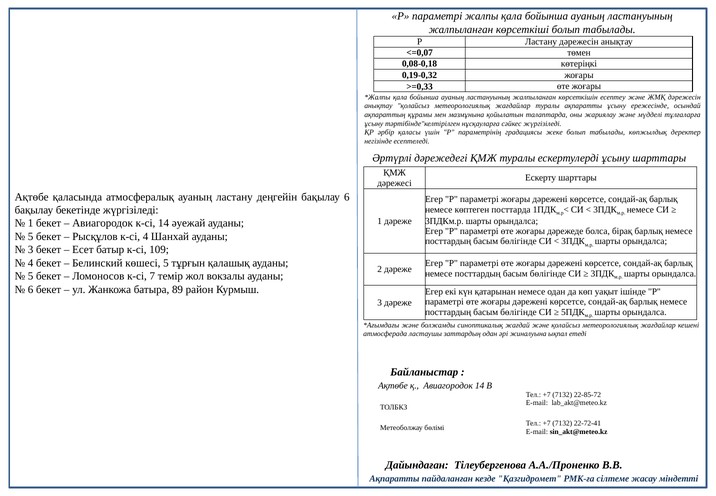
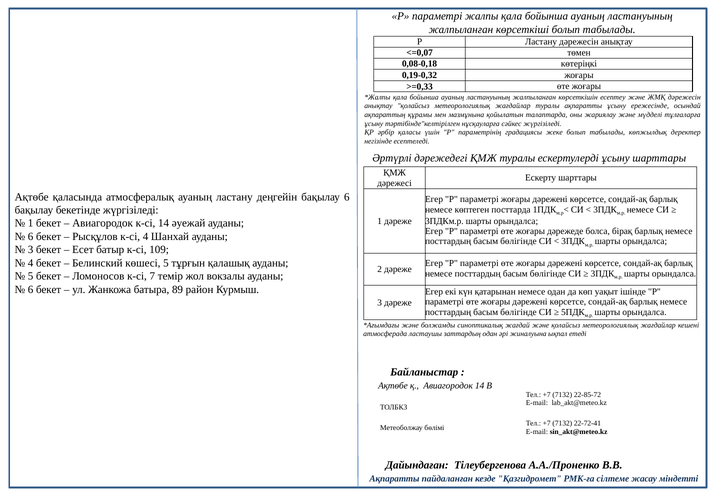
5: 5 -> 6 (31, 236)
